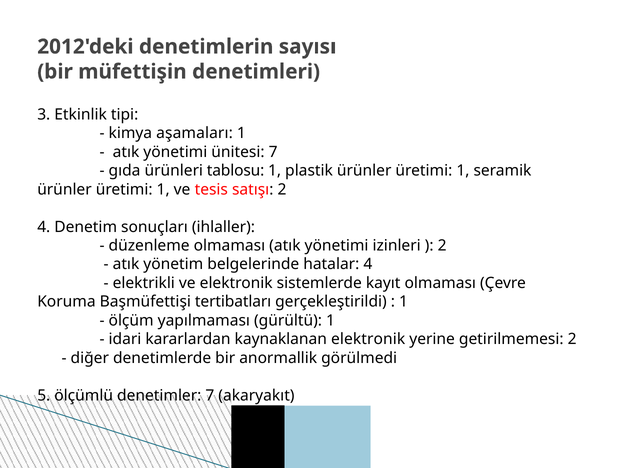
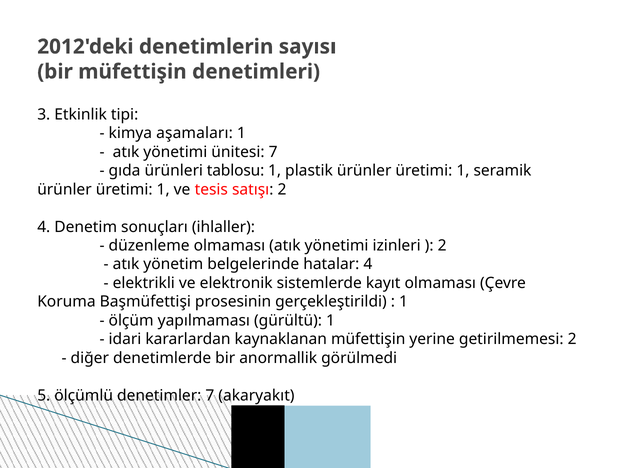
tertibatları: tertibatları -> prosesinin (233, 301)
kaynaklanan elektronik: elektronik -> müfettişin (368, 339)
